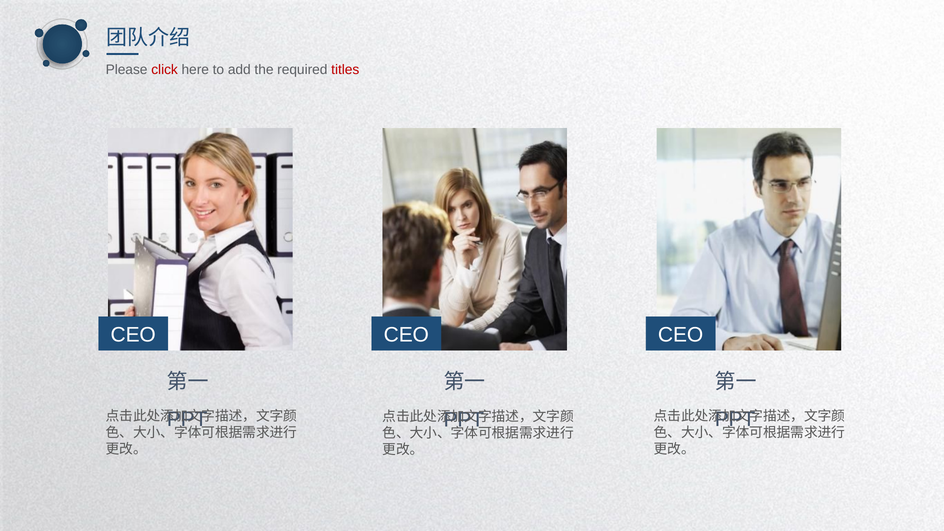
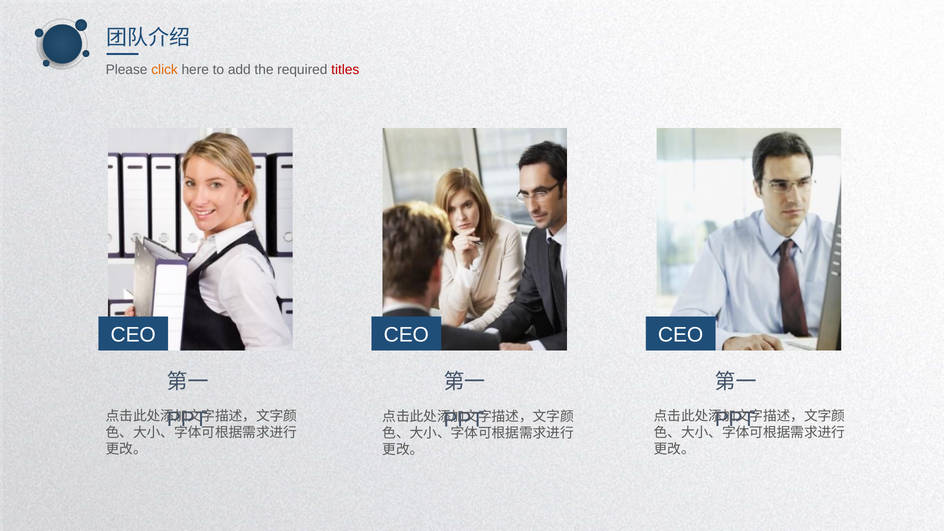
click colour: red -> orange (165, 70)
